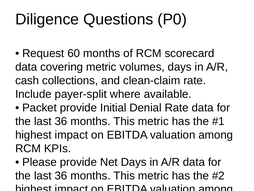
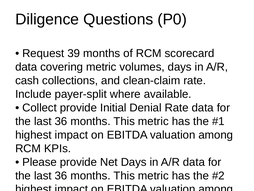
60: 60 -> 39 (74, 53)
Packet: Packet -> Collect (40, 107)
